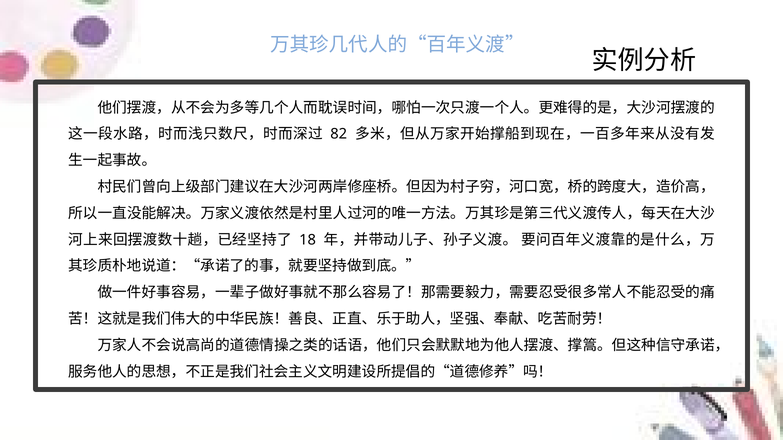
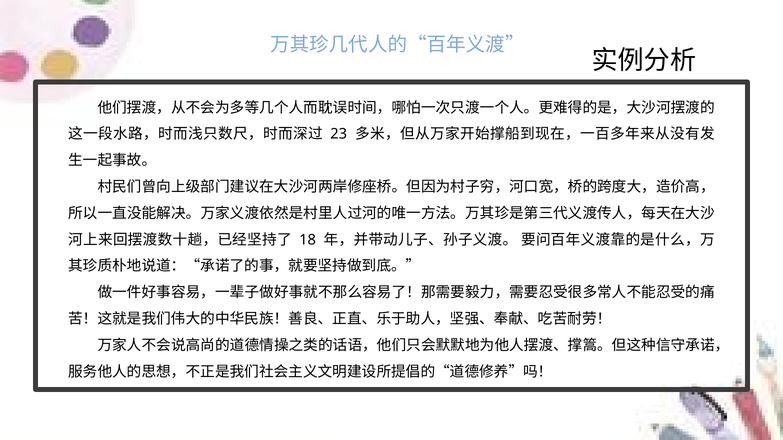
82: 82 -> 23 (339, 134)
